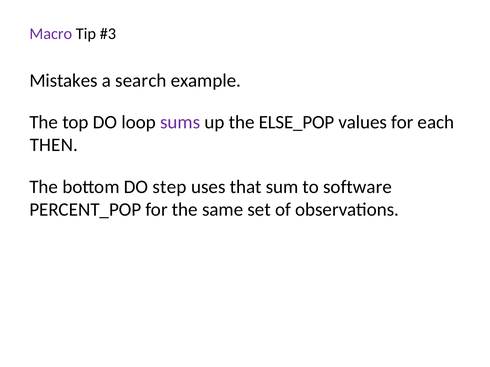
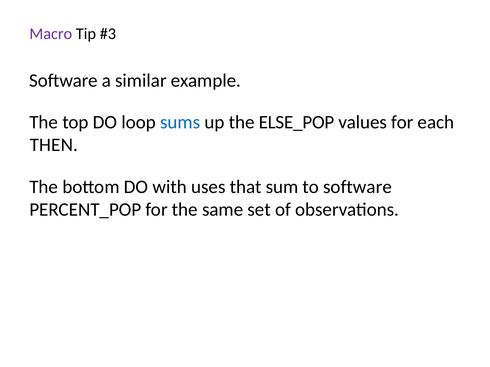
Mistakes: Mistakes -> Software (63, 81)
search: search -> similar (141, 81)
sums colour: purple -> blue (180, 122)
step: step -> with (170, 187)
